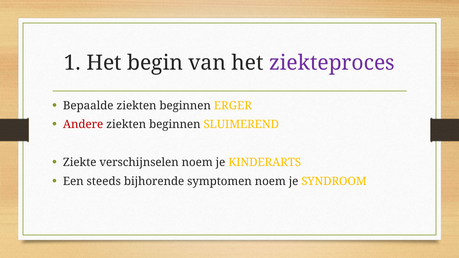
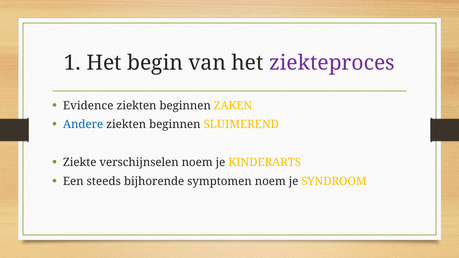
Bepaalde: Bepaalde -> Evidence (88, 106)
ERGER: ERGER -> ZAKEN (233, 106)
Andere colour: red -> blue (83, 125)
